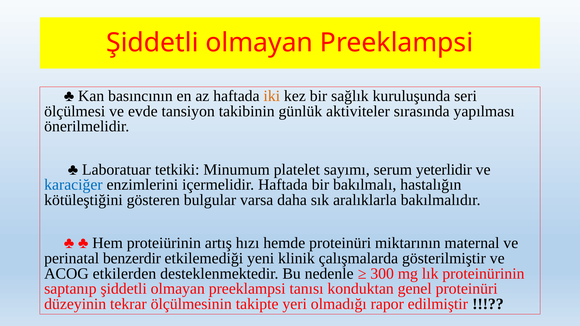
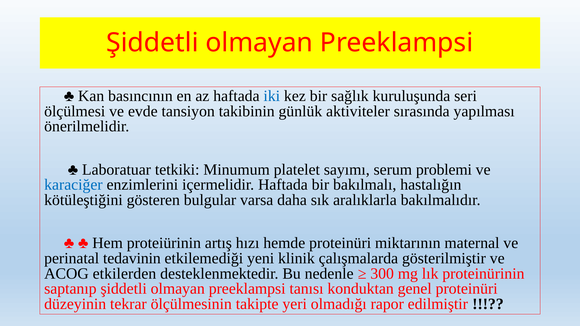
iki colour: orange -> blue (272, 96)
yeterlidir: yeterlidir -> problemi (444, 170)
benzerdir: benzerdir -> tedavinin (132, 258)
